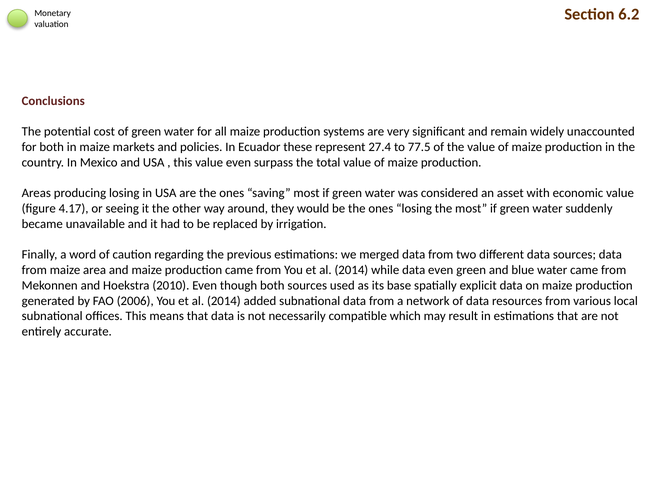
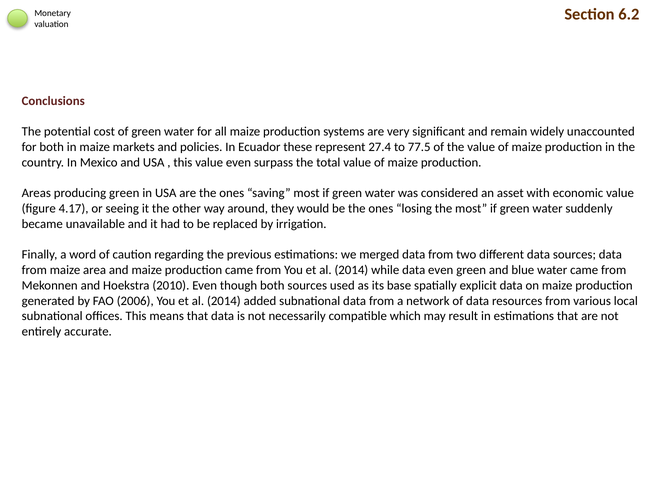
producing losing: losing -> green (124, 193)
